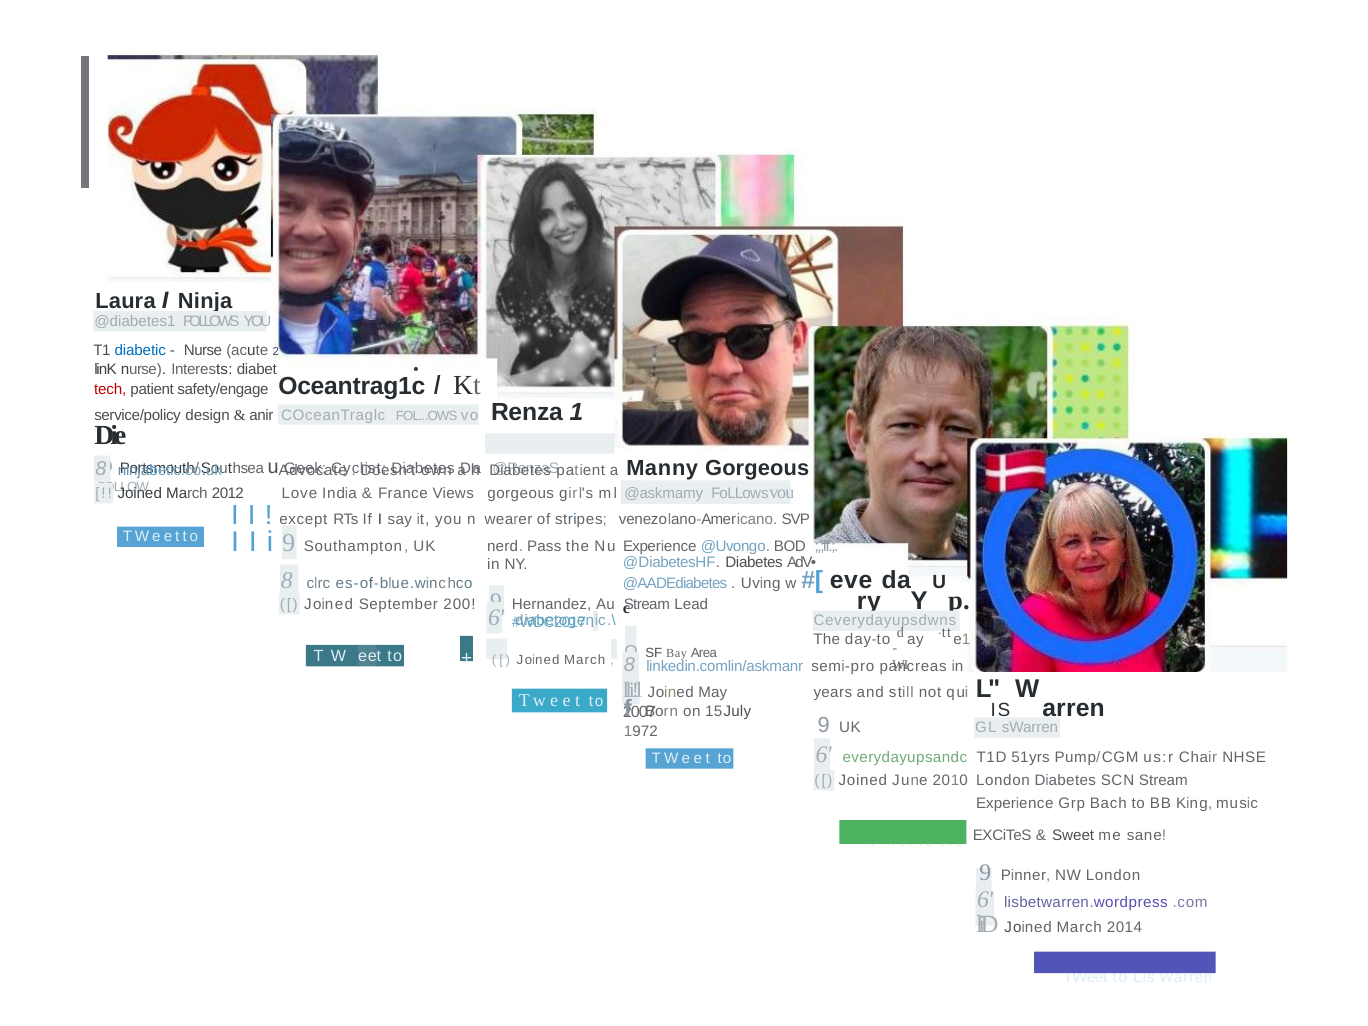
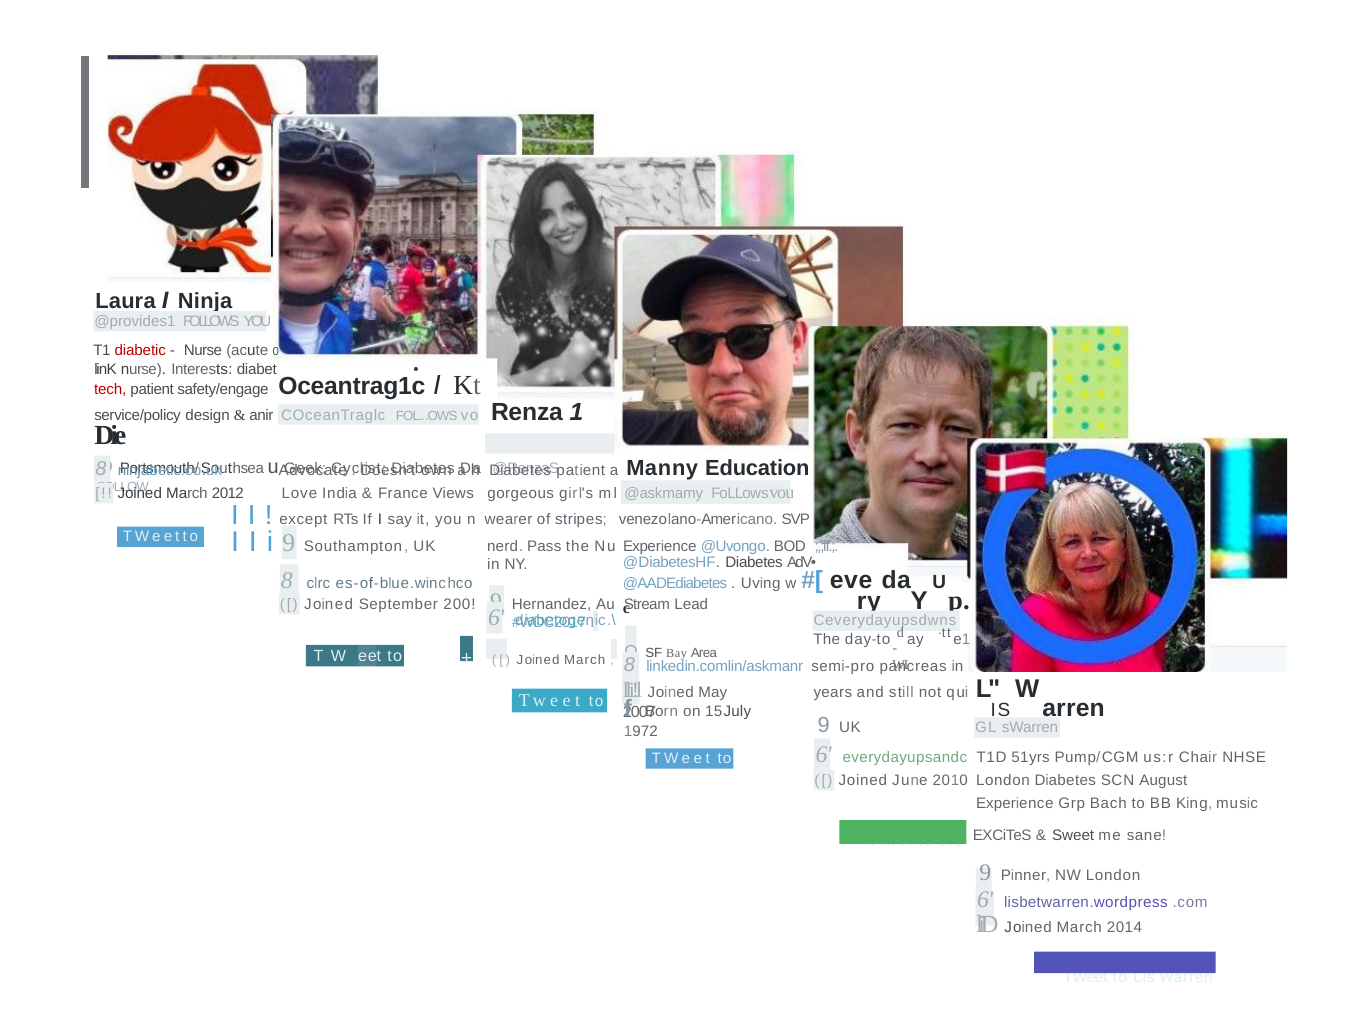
@diabetes1: @diabetes1 -> @provides1 (135, 321)
diabetic colour: blue -> red (140, 350)
2: 2 -> 0 (276, 352)
Manny Gorgeous: Gorgeous -> Education (757, 469)
SCN Stream: Stream -> August (1163, 781)
